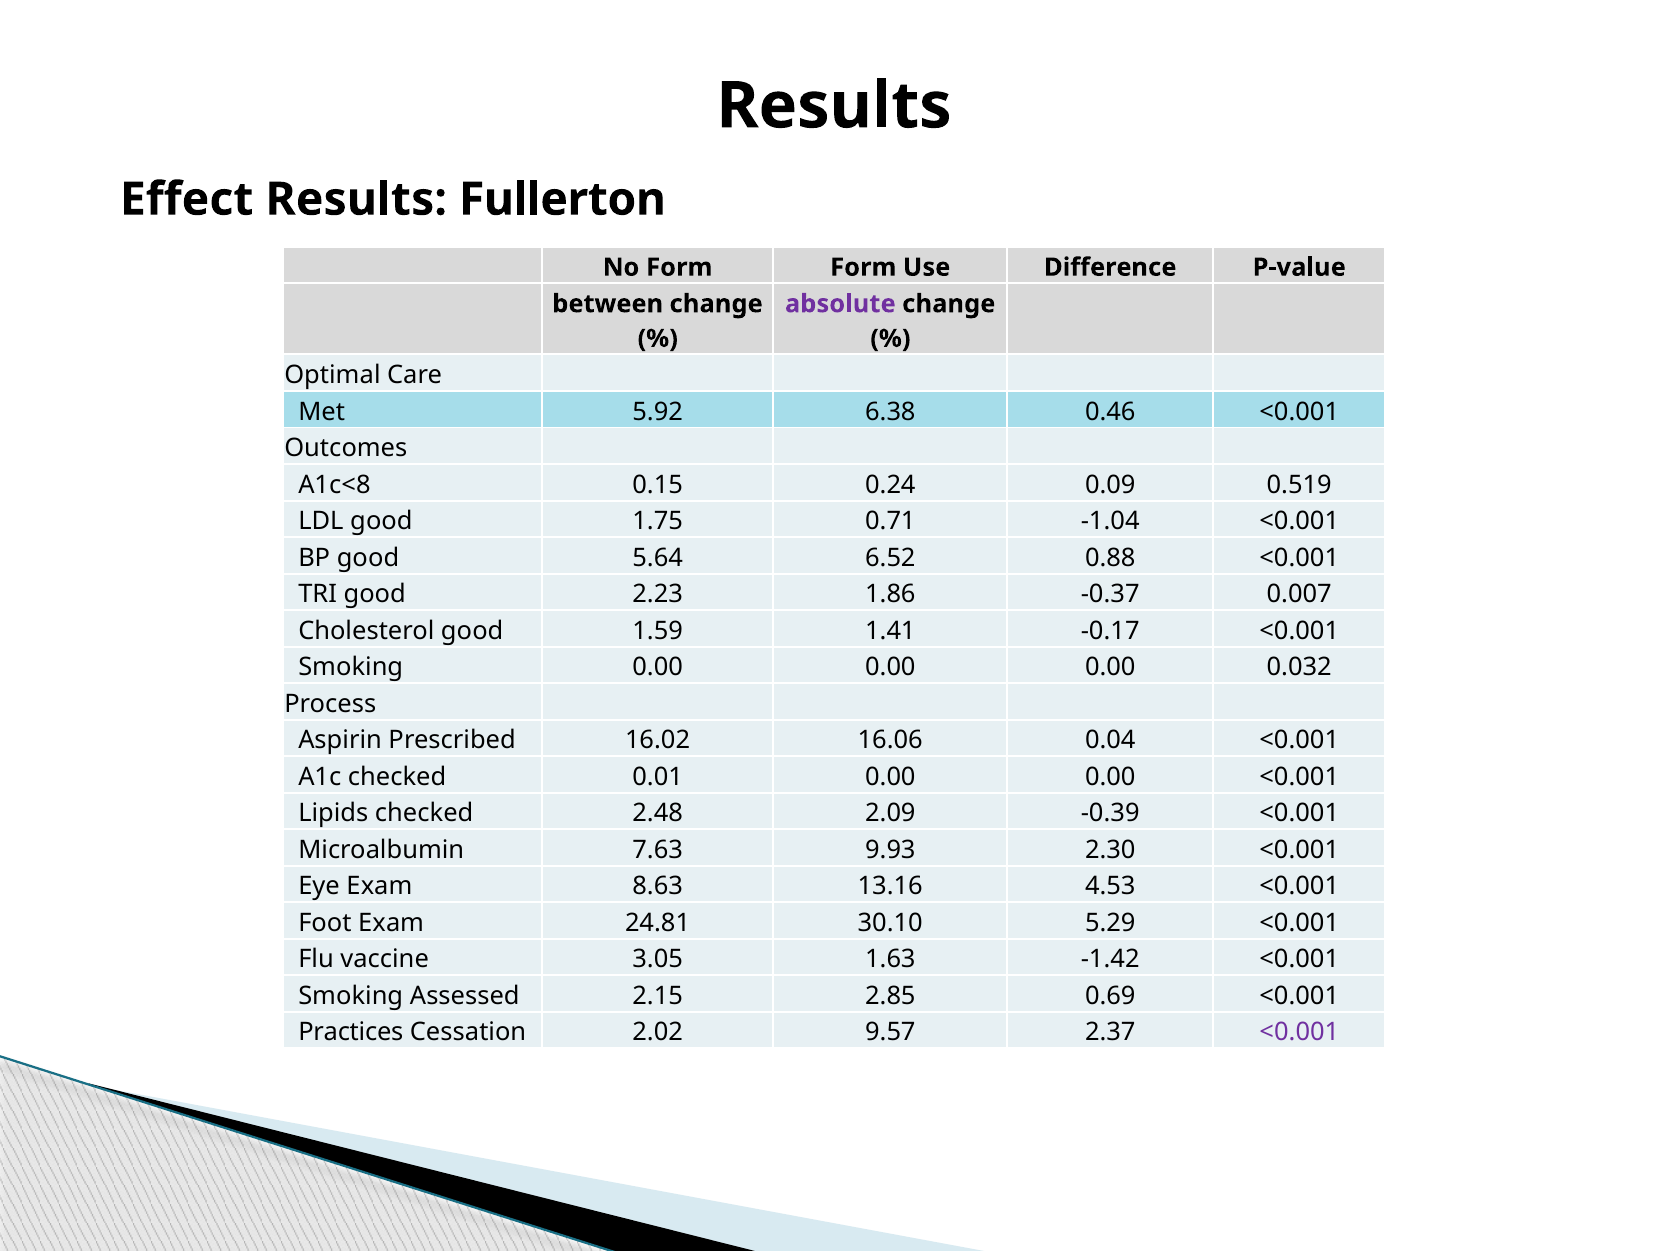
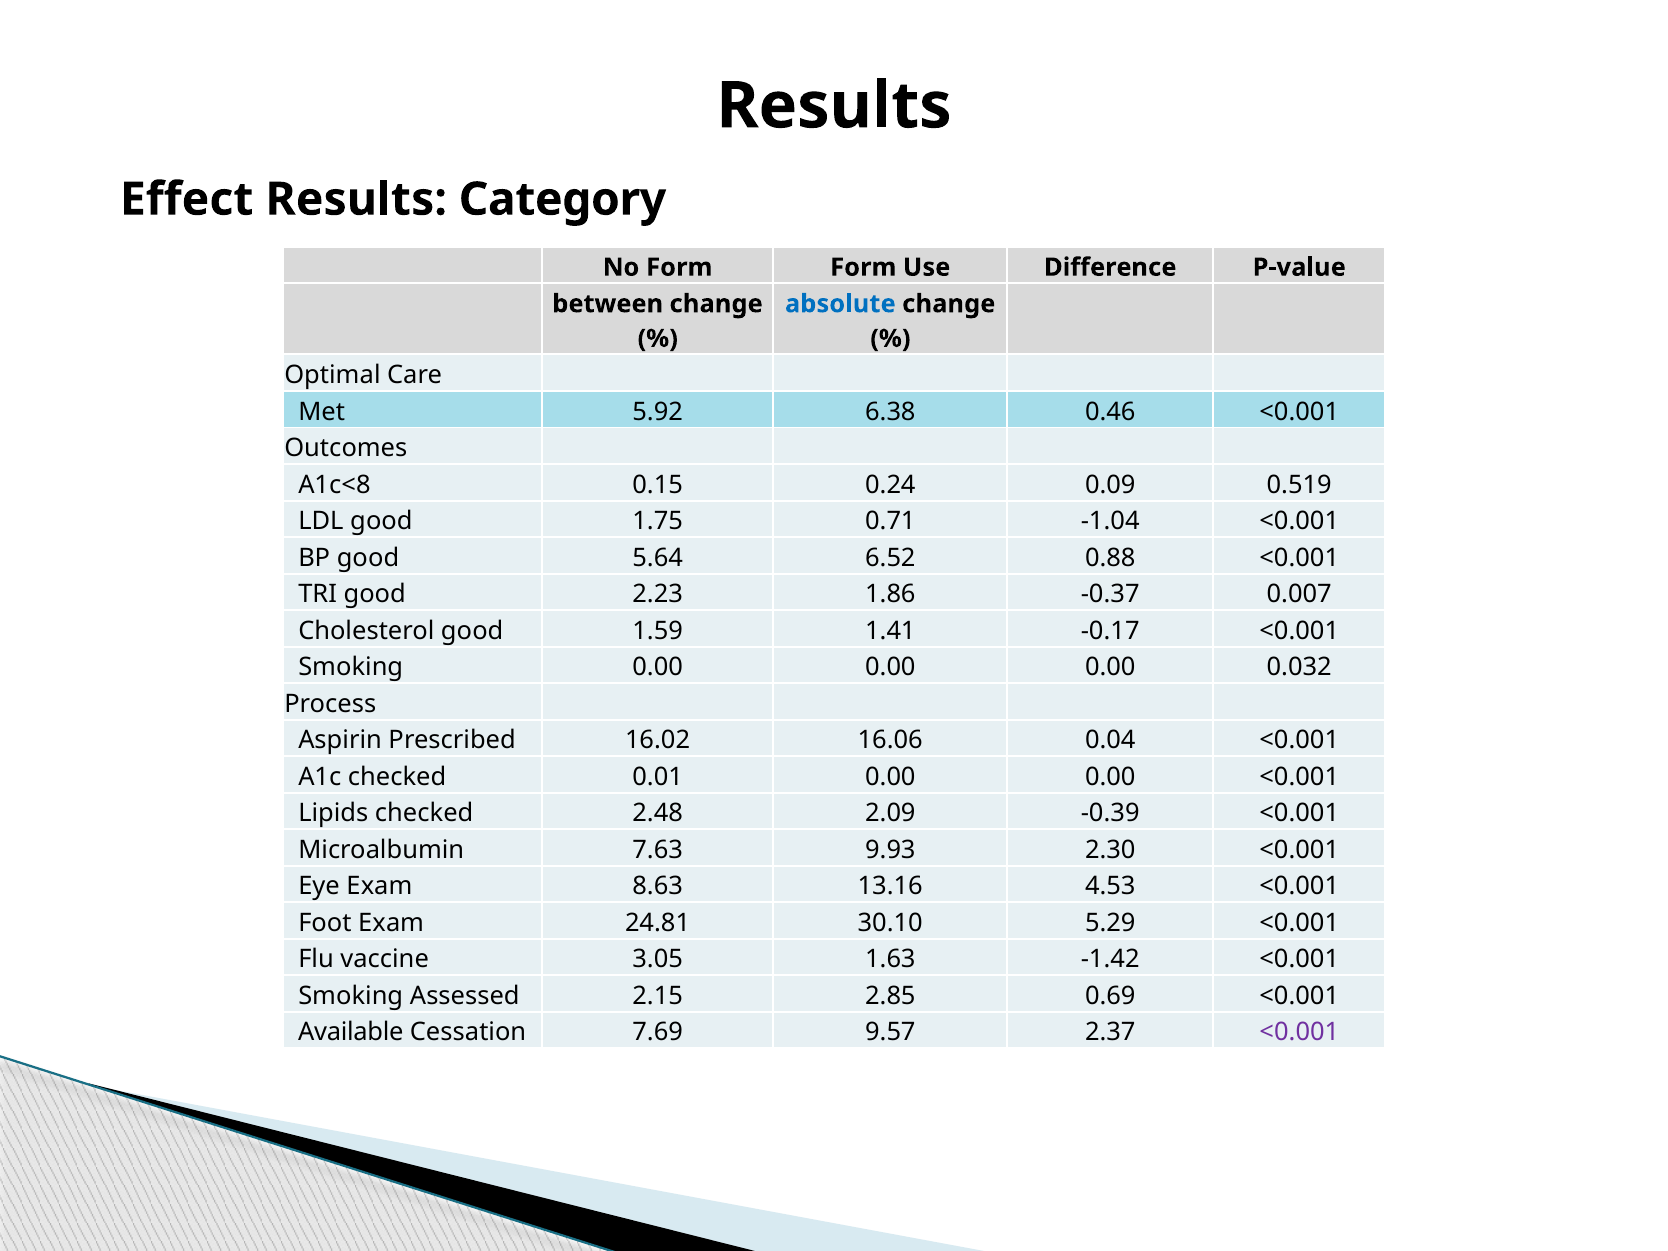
Fullerton: Fullerton -> Category (562, 199)
absolute colour: purple -> blue (840, 304)
Practices: Practices -> Available (351, 1032)
2.02: 2.02 -> 7.69 (658, 1032)
